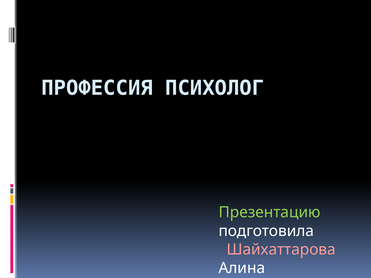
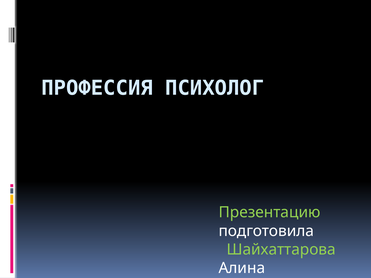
Шайхаттарова colour: pink -> light green (281, 250)
